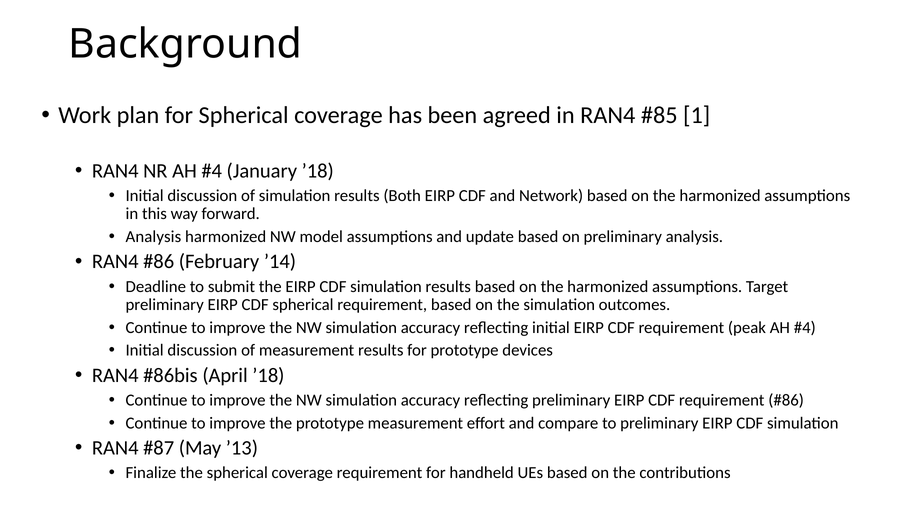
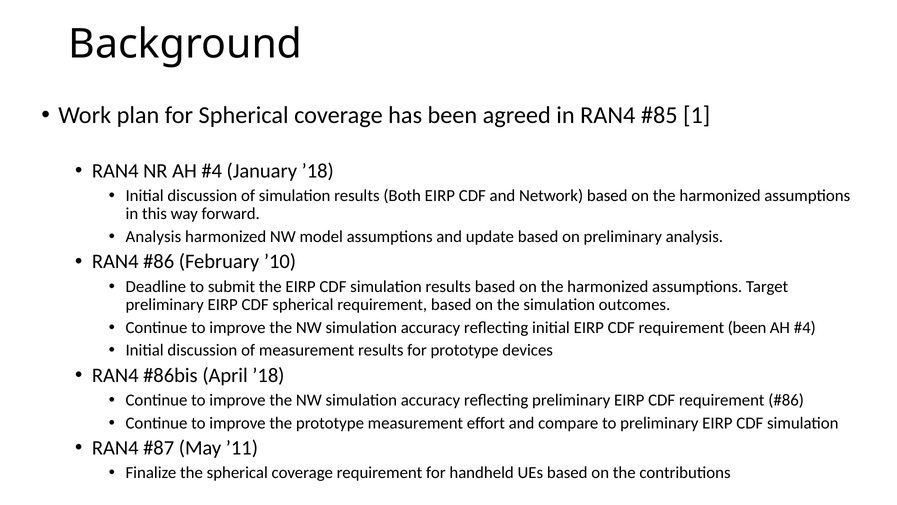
’14: ’14 -> ’10 (280, 261)
requirement peak: peak -> been (747, 327)
’13: ’13 -> ’11 (242, 447)
